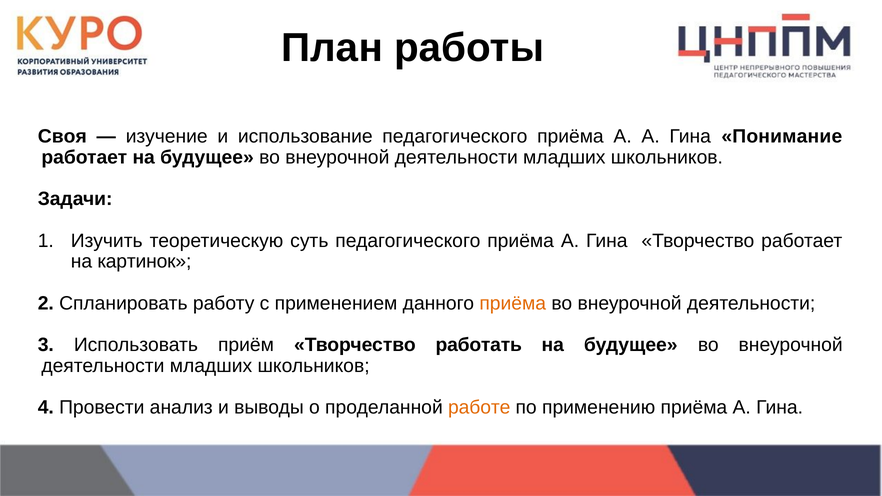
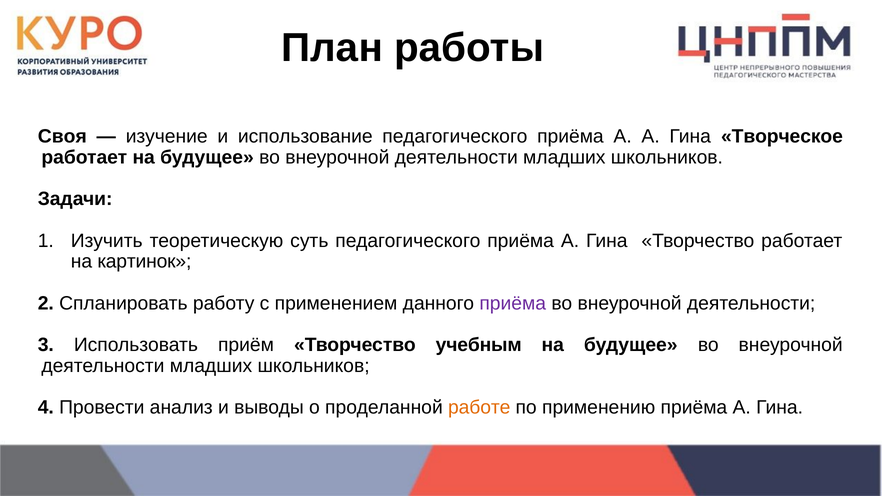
Понимание: Понимание -> Творческое (782, 137)
приёма colour: orange -> purple (513, 303)
работать: работать -> учебным (479, 345)
